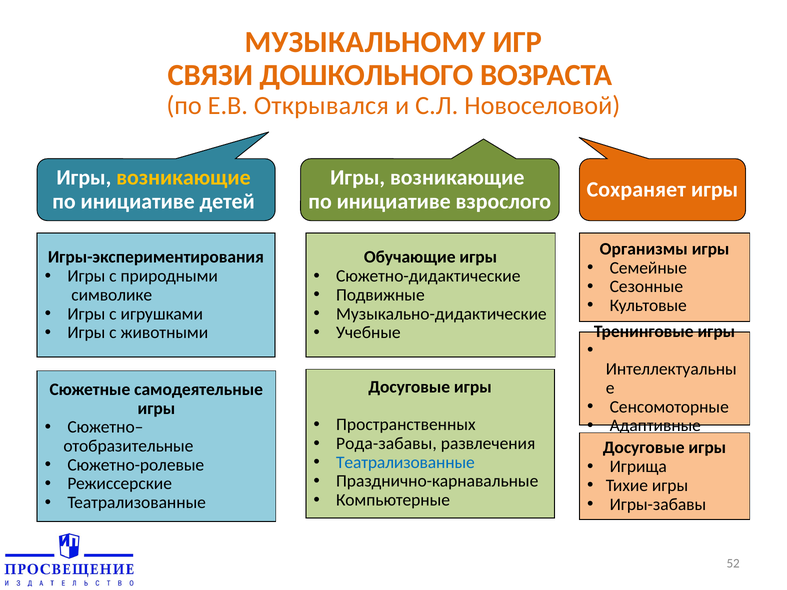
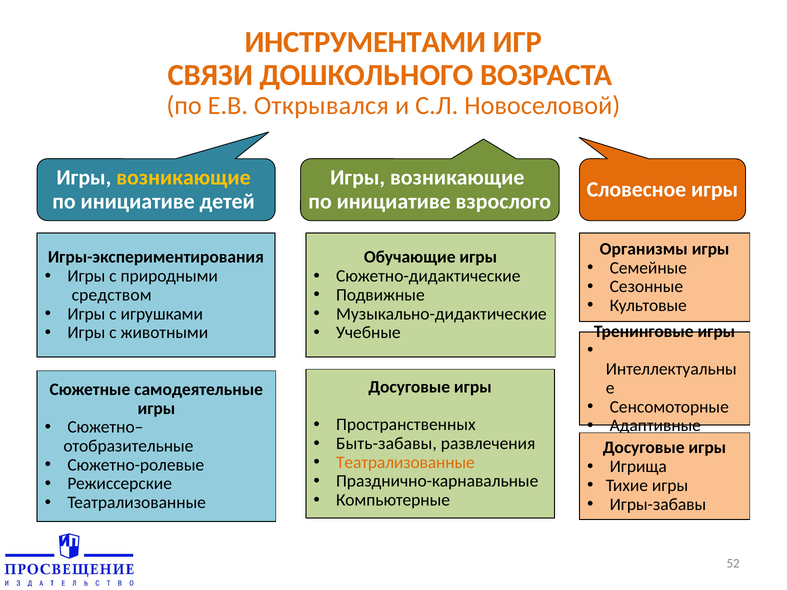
МУЗЫКАЛЬНОМУ: МУЗЫКАЛЬНОМУ -> ИНСТРУМЕНТАМИ (365, 42)
Сохраняет: Сохраняет -> Словесное (636, 190)
символике: символике -> средством (112, 295)
Рода-забавы: Рода-забавы -> Быть-забавы (386, 444)
Театрализованные colour: blue -> orange (405, 463)
